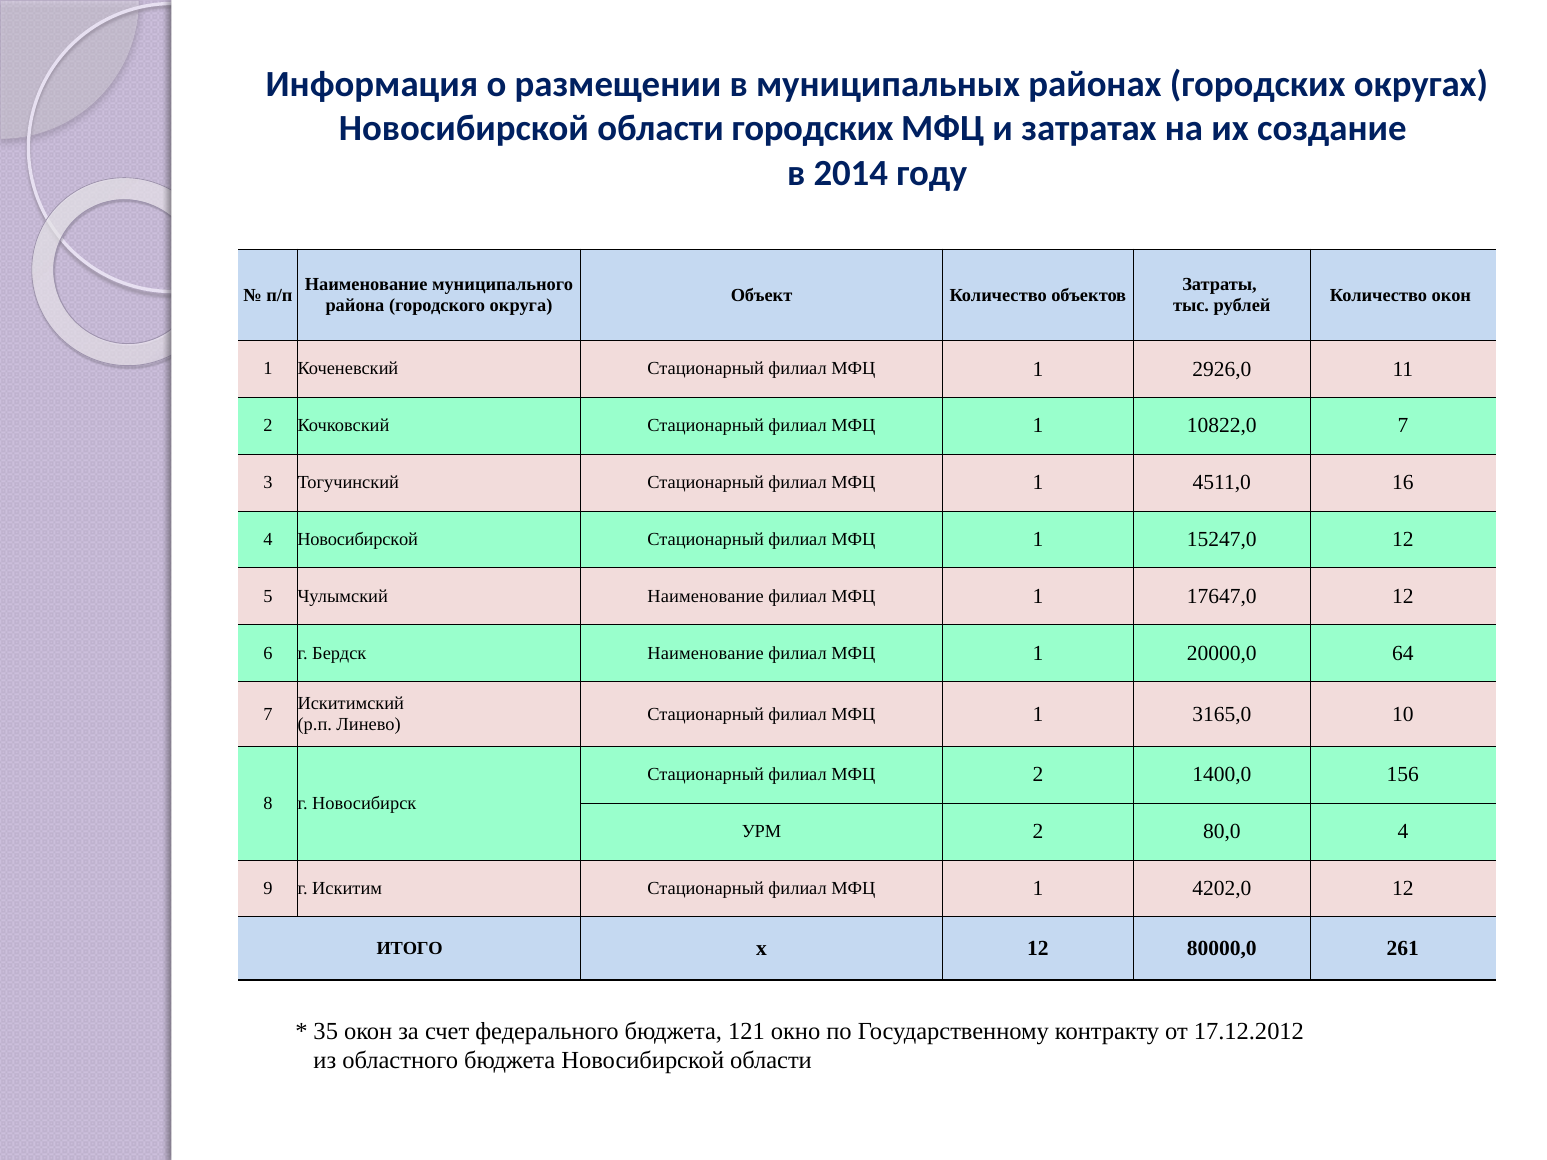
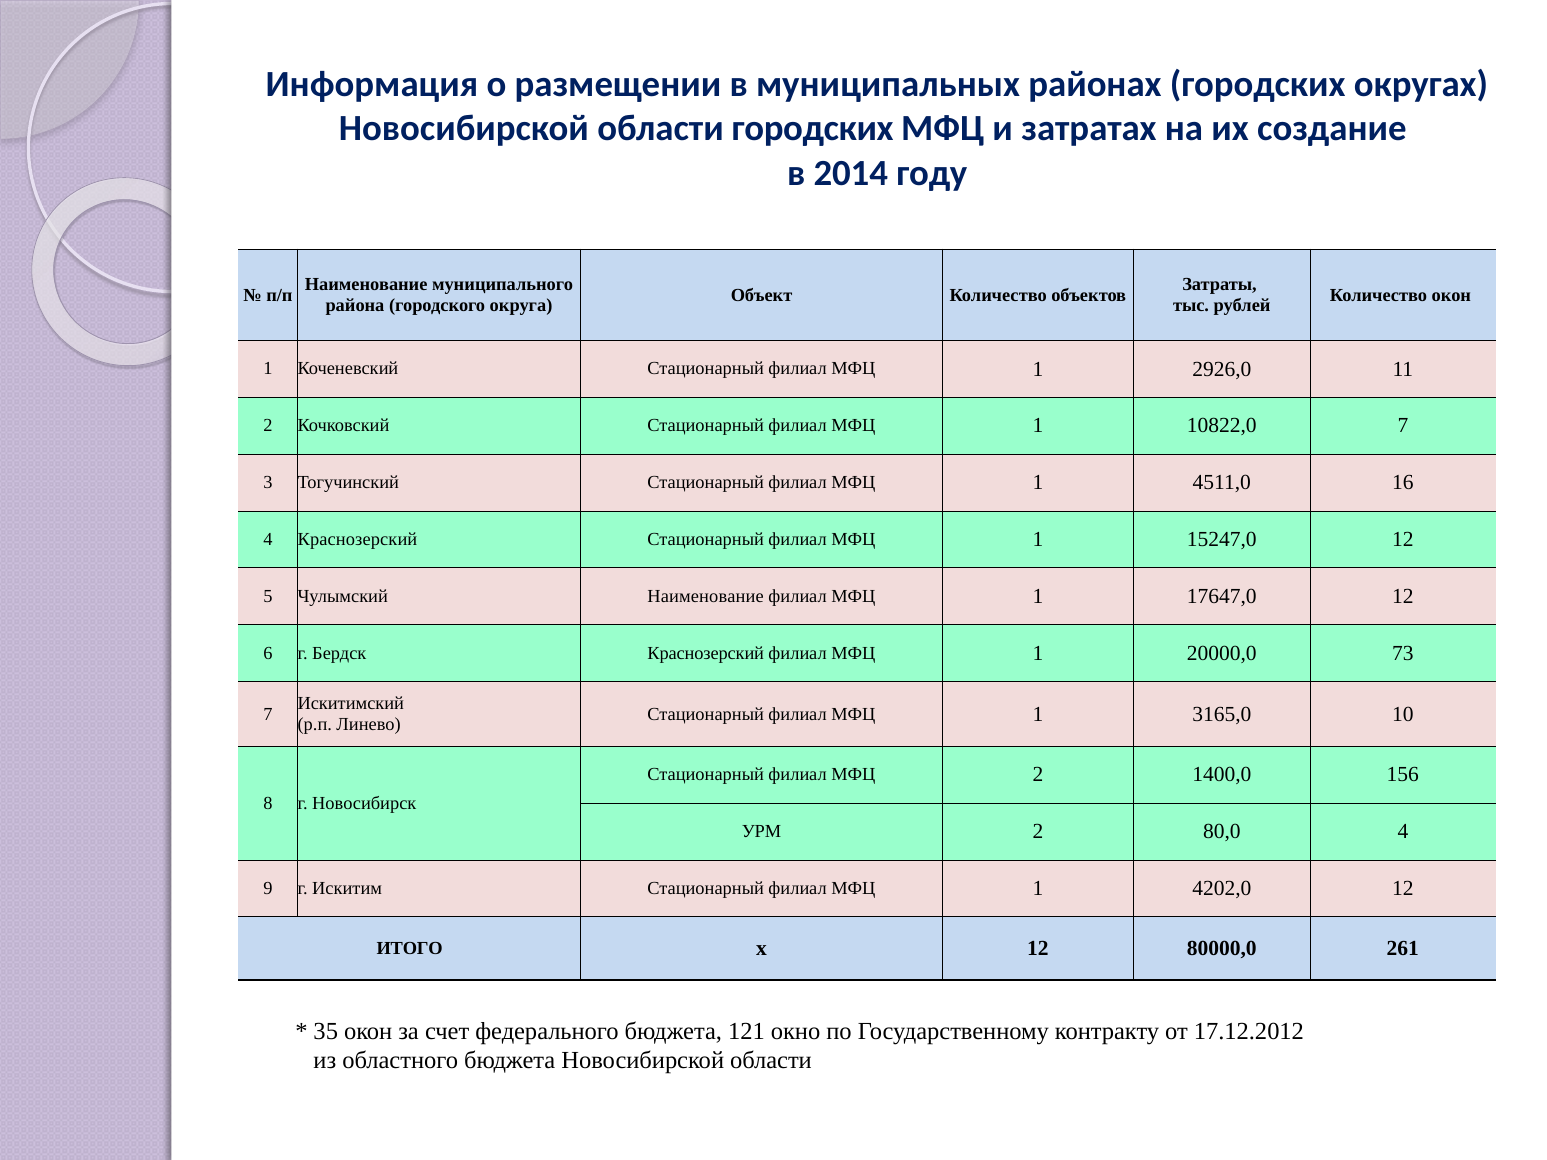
4 Новосибирской: Новосибирской -> Краснозерский (357, 540)
Бердск Наименование: Наименование -> Краснозерский (706, 653)
64: 64 -> 73 (1403, 653)
